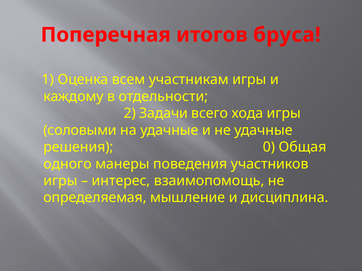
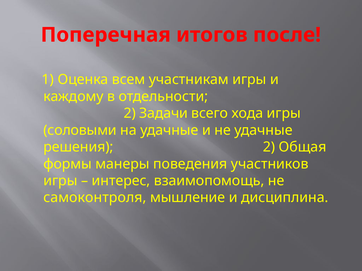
бруса: бруса -> после (287, 35)
решения 0: 0 -> 2 (269, 147)
одного: одного -> формы (68, 164)
определяемая: определяемая -> самоконтроля (95, 198)
